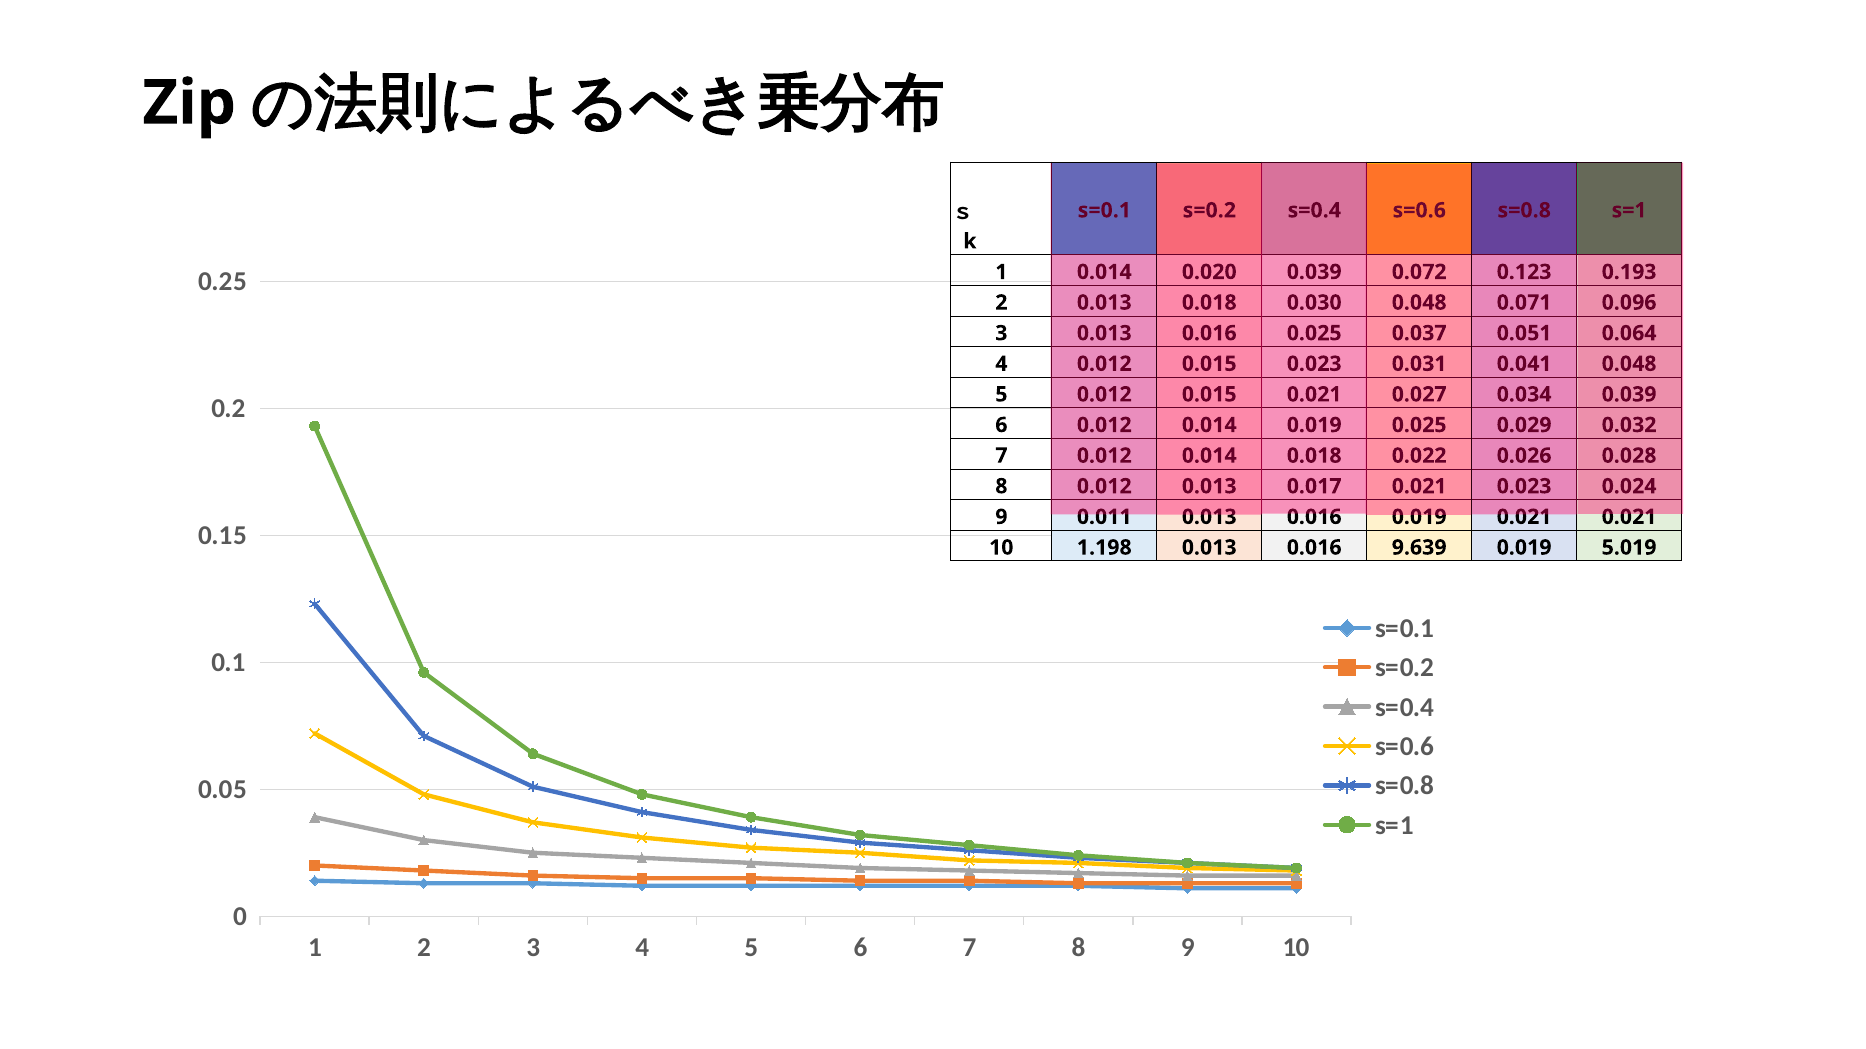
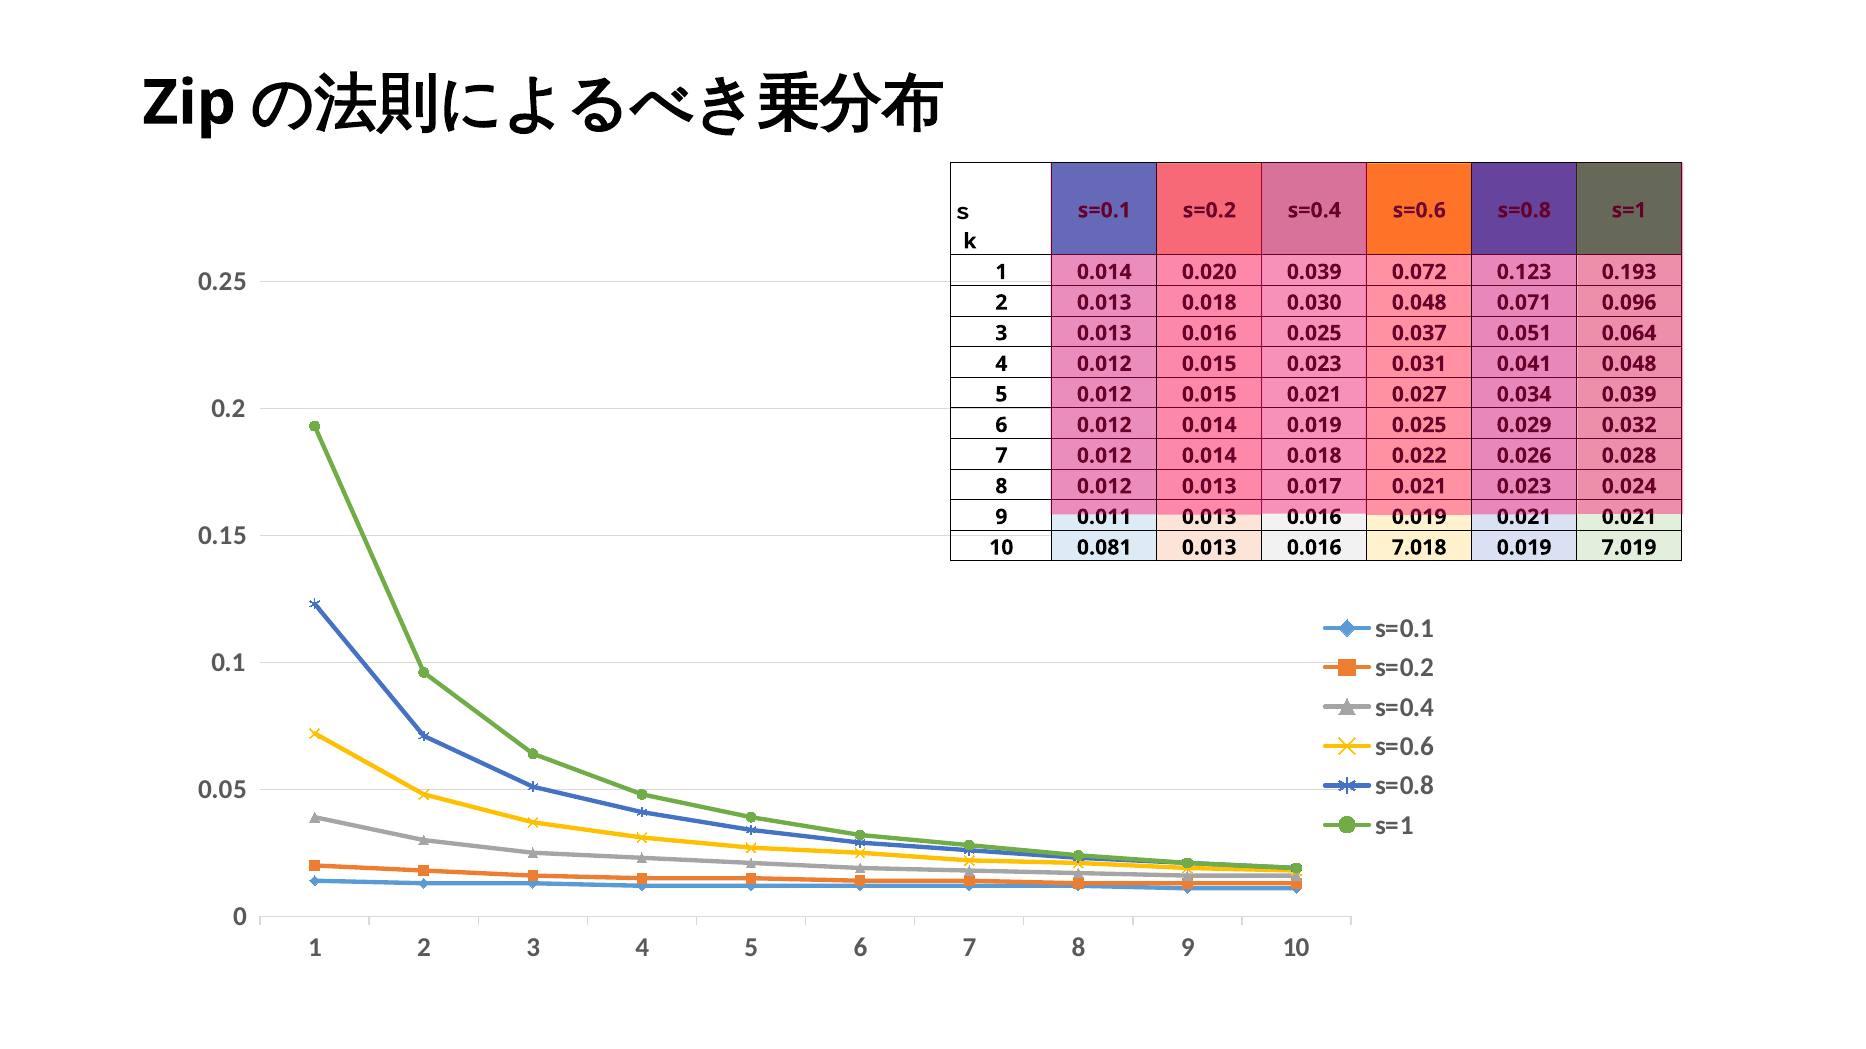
1.198: 1.198 -> 0.081 (1104, 548)
9.639: 9.639 -> 7.018 (1419, 548)
5.019: 5.019 -> 7.019 (1629, 548)
